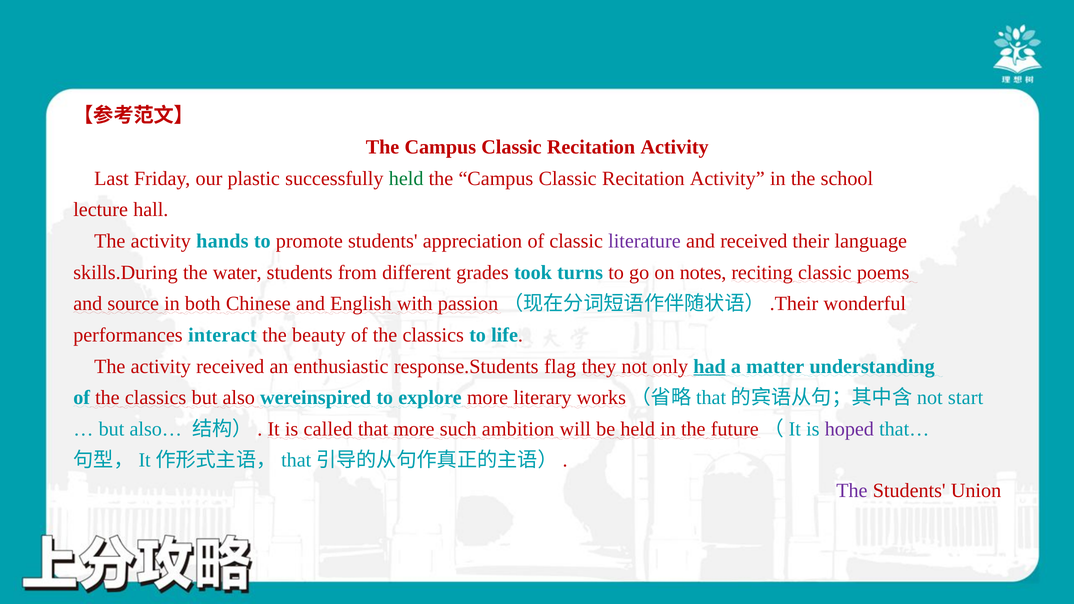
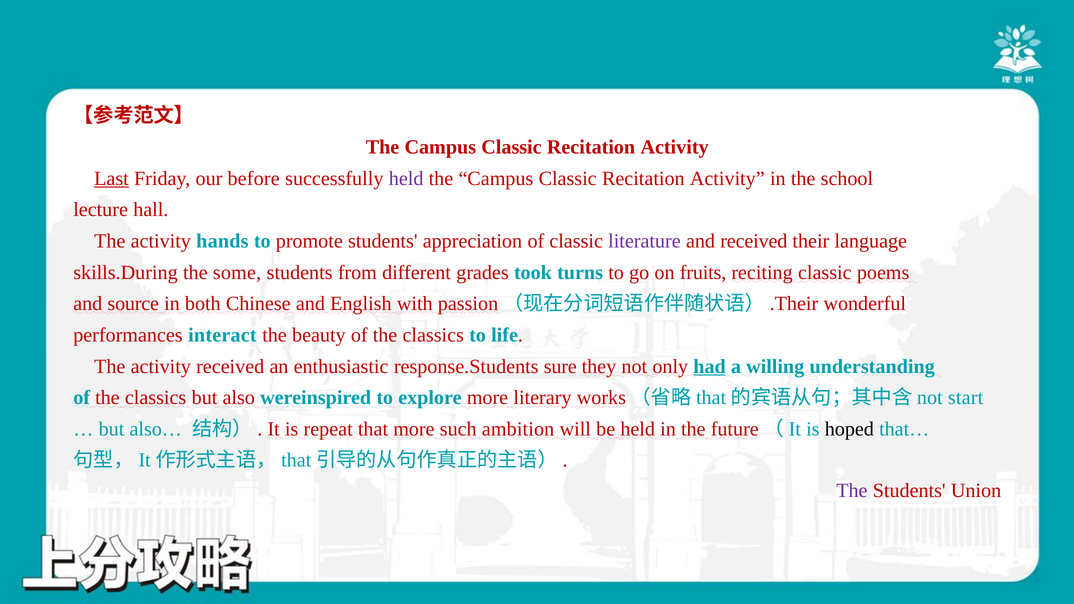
Last underline: none -> present (111, 178)
plastic: plastic -> before (254, 178)
held colour: green -> purple (406, 178)
water: water -> some (237, 272)
notes: notes -> fruits (703, 272)
flag: flag -> sure (560, 366)
matter: matter -> willing (775, 366)
called: called -> repeat (328, 429)
hoped colour: purple -> black (849, 429)
